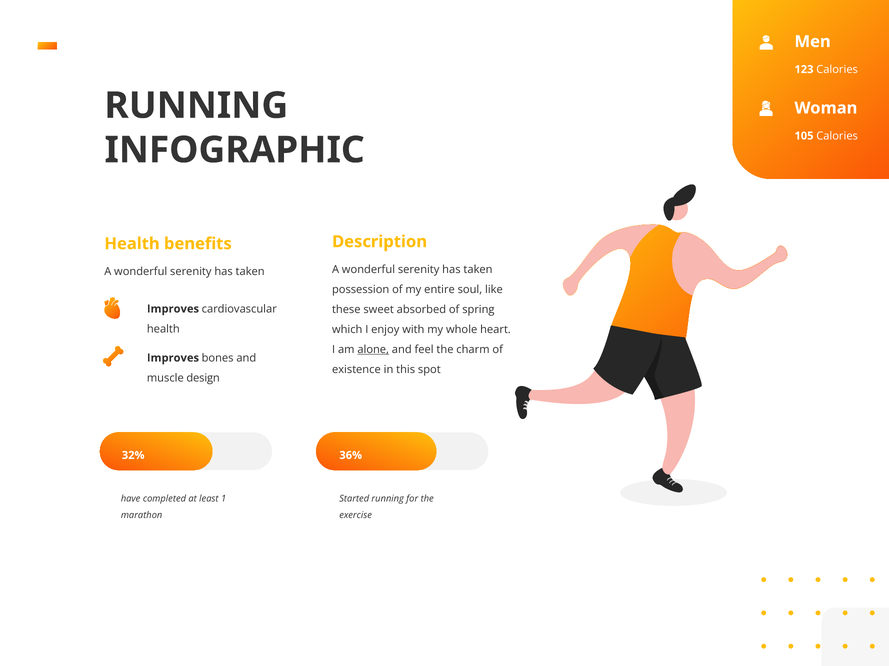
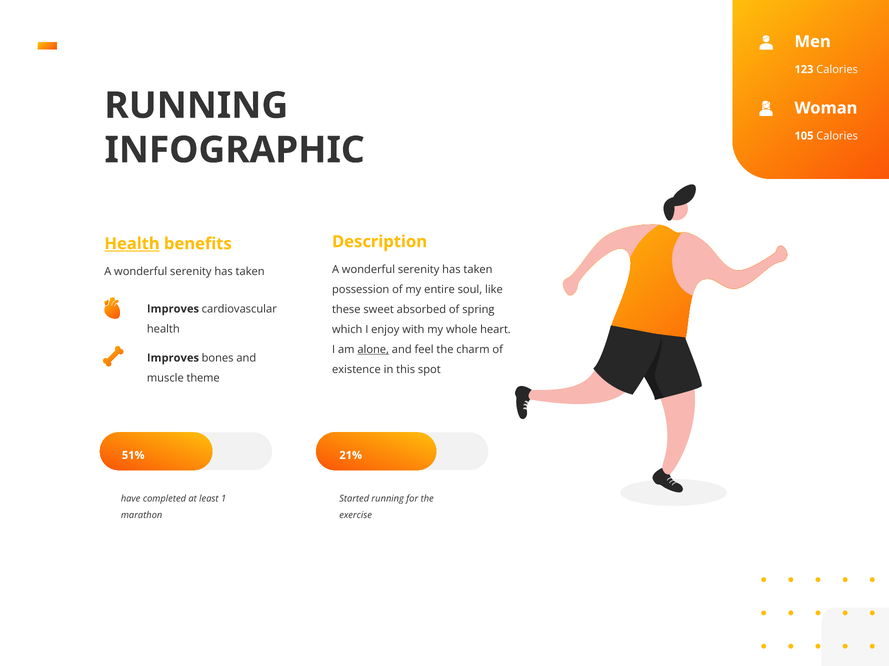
Health underline: none -> present (132, 244)
design: design -> theme (203, 378)
32%: 32% -> 51% (133, 456)
36%: 36% -> 21% (351, 456)
